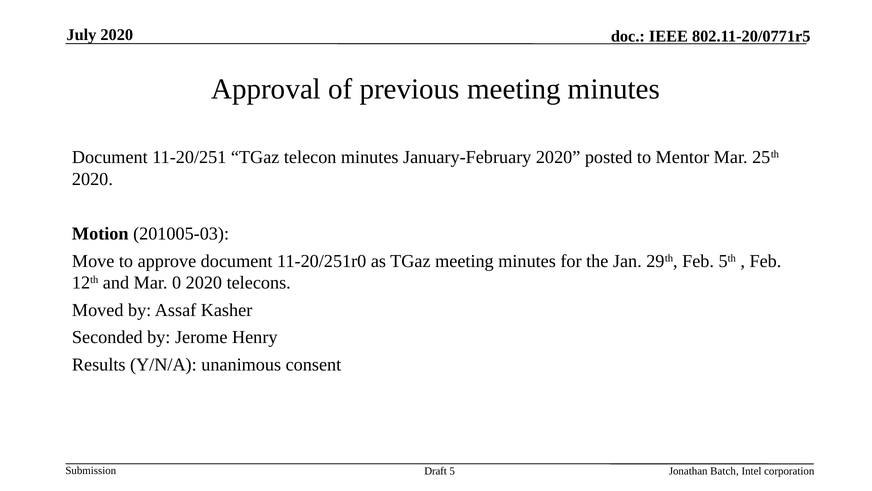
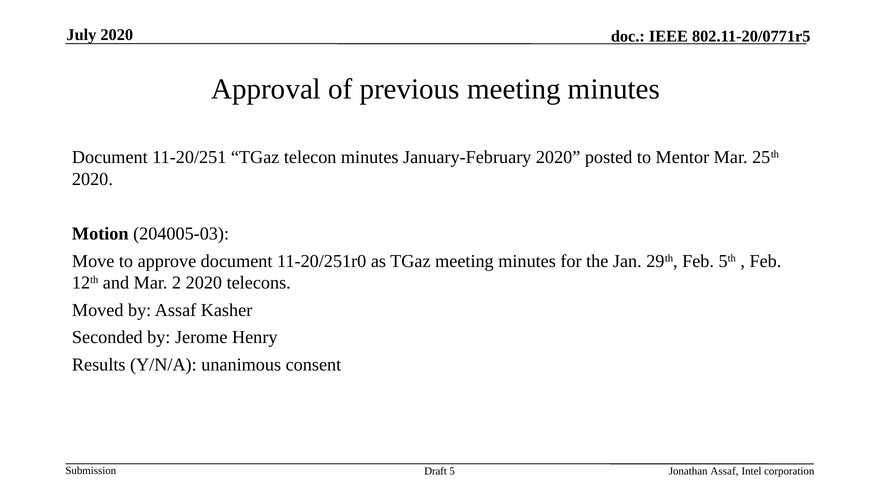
201005-03: 201005-03 -> 204005-03 (181, 234)
0: 0 -> 2 (177, 283)
Jonathan Batch: Batch -> Assaf (724, 470)
